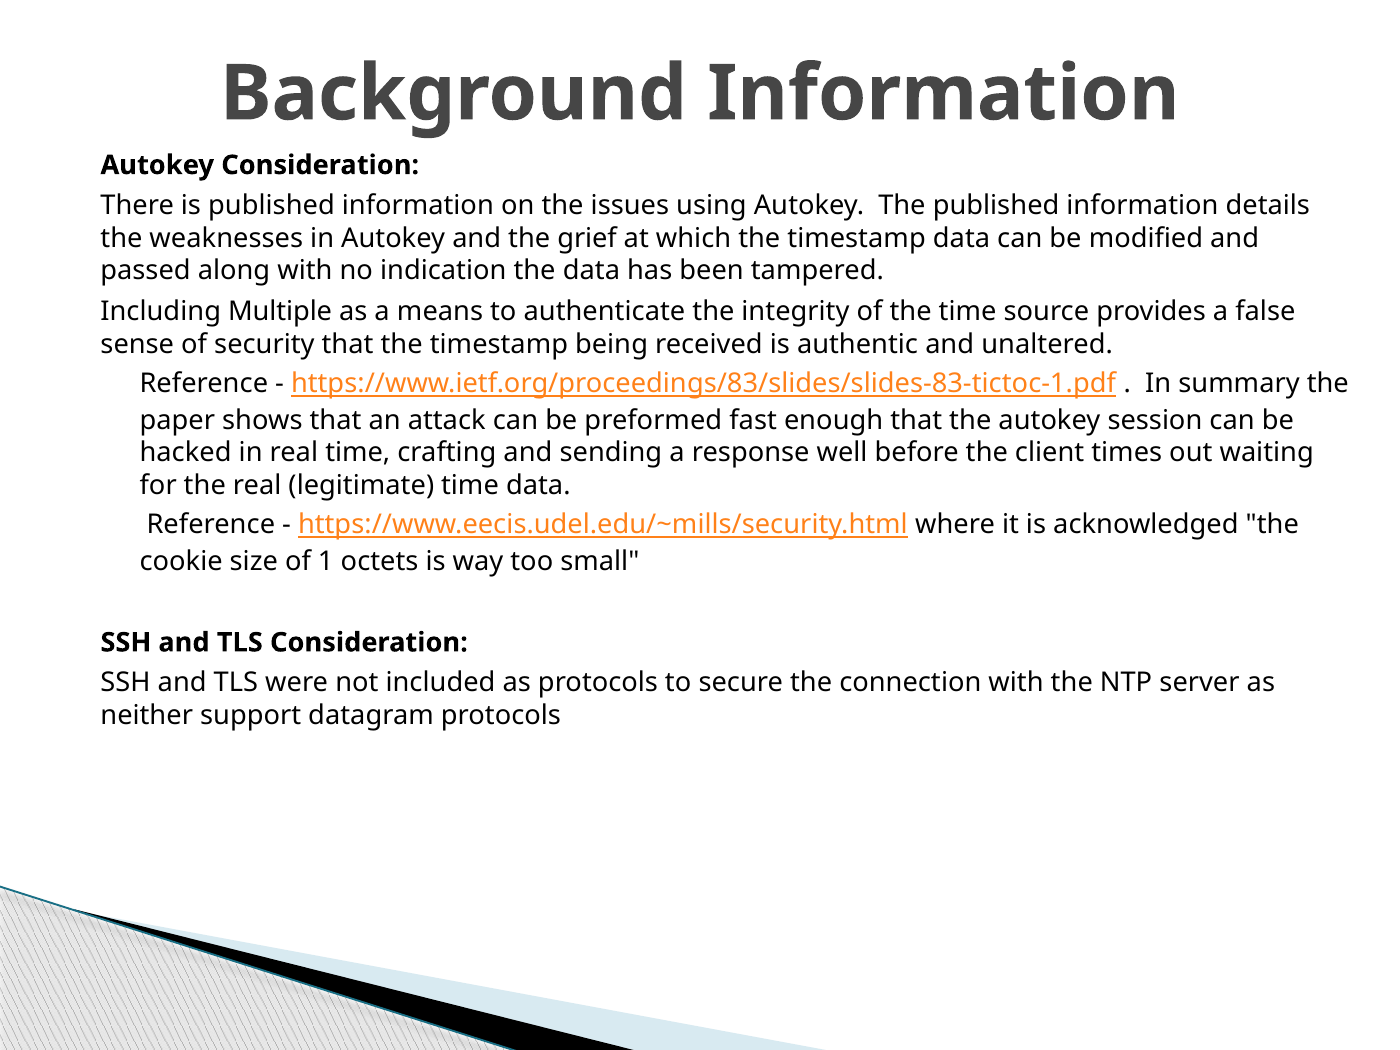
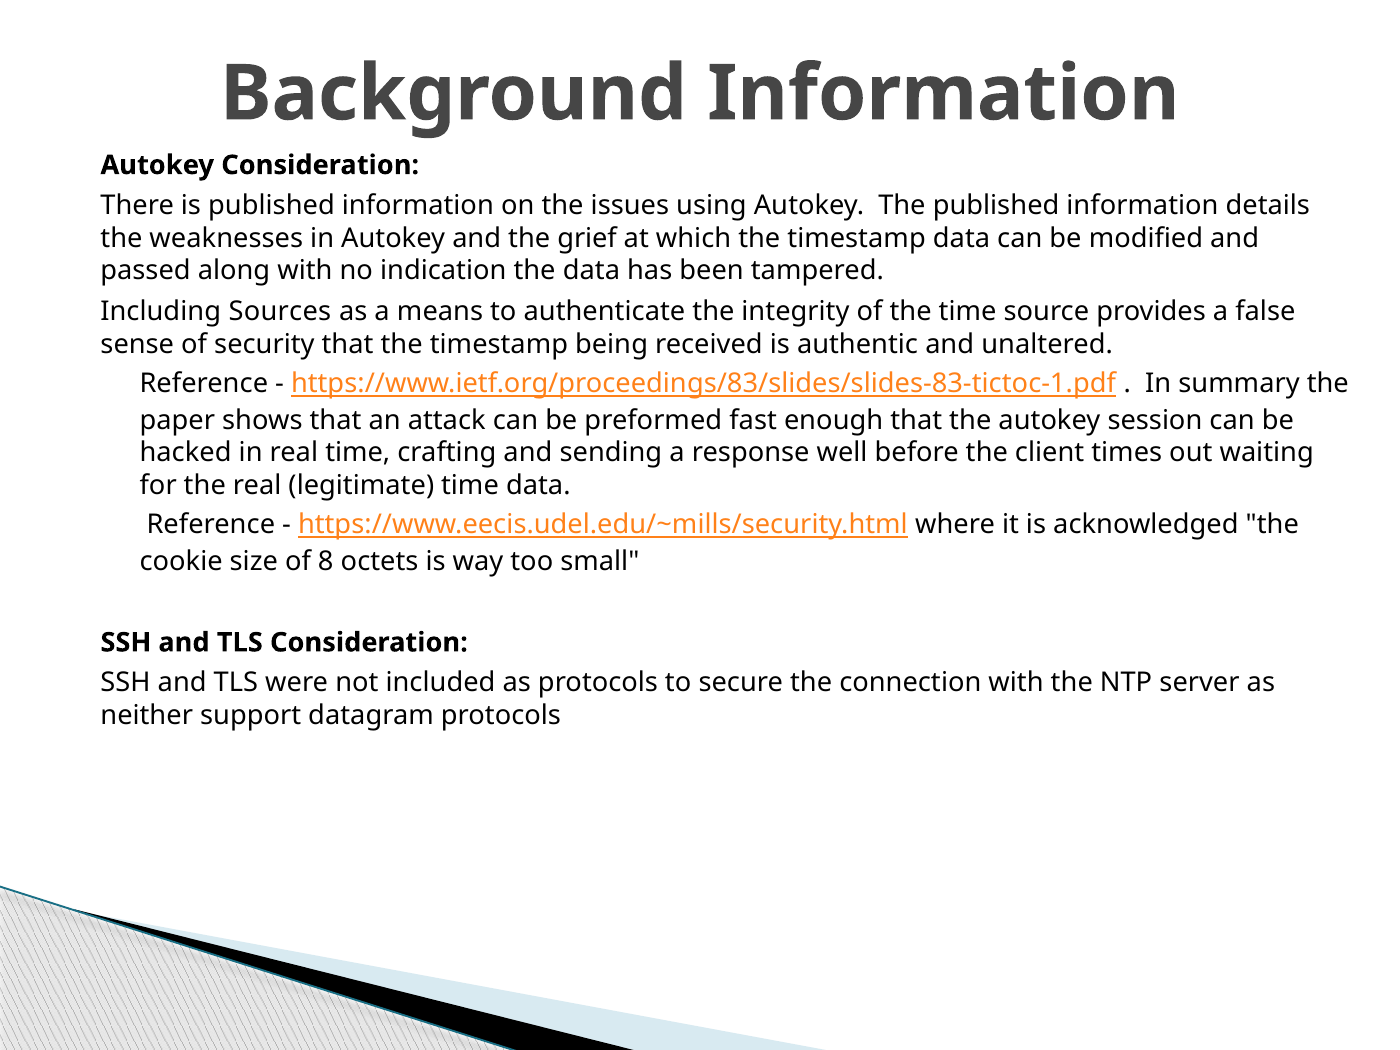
Multiple: Multiple -> Sources (280, 311)
1: 1 -> 8 (326, 562)
